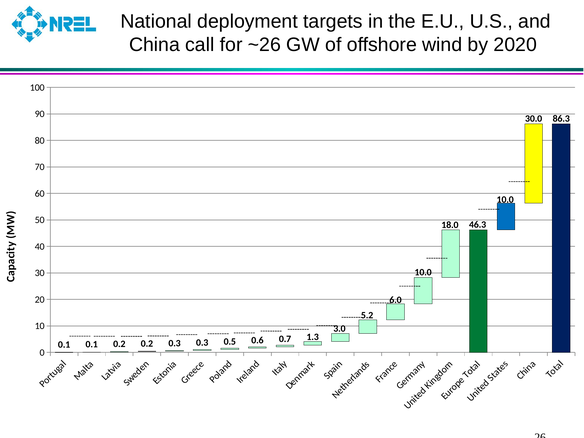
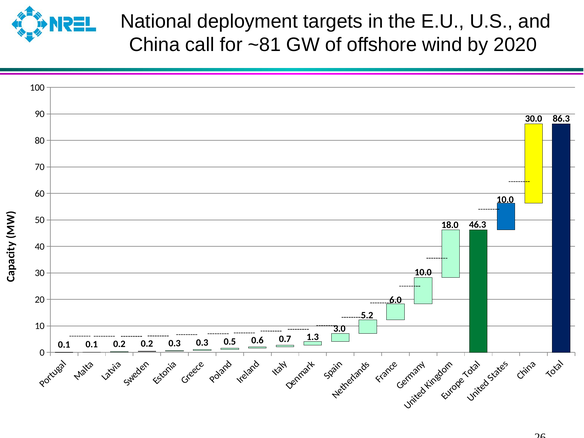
~26: ~26 -> ~81 (264, 45)
